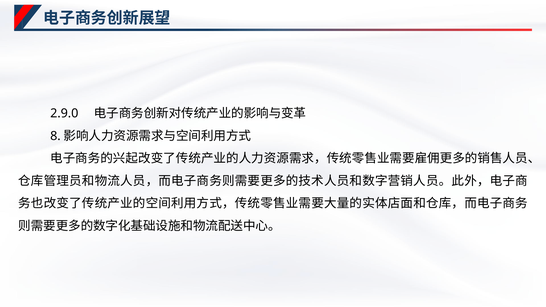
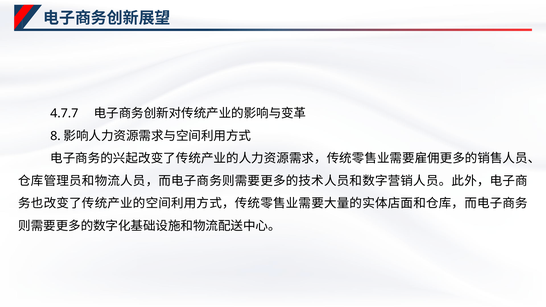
2.9.0: 2.9.0 -> 4.7.7 (64, 113)
